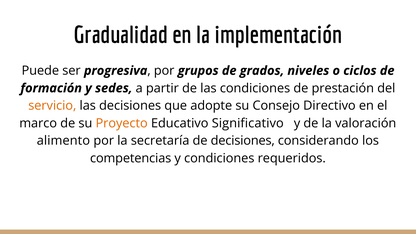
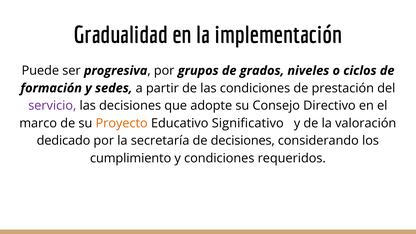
servicio colour: orange -> purple (52, 106)
alimento: alimento -> dedicado (64, 141)
competencias: competencias -> cumplimiento (131, 158)
